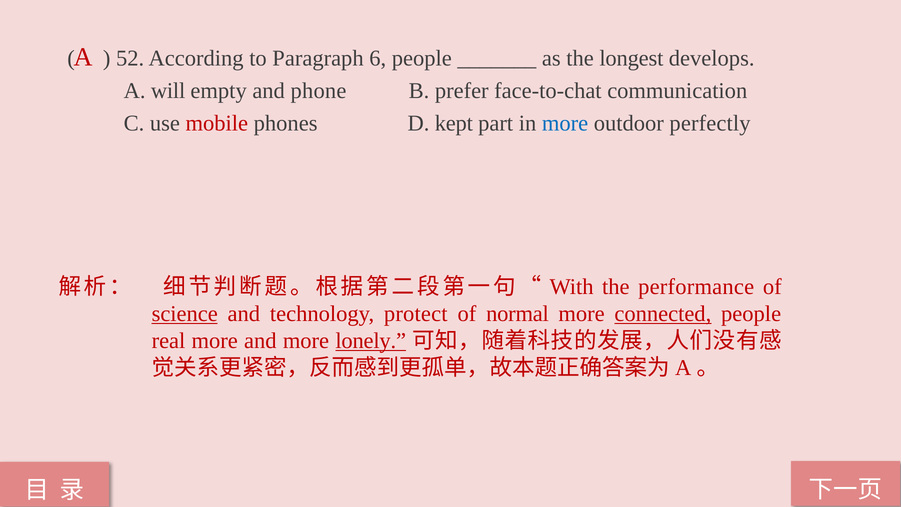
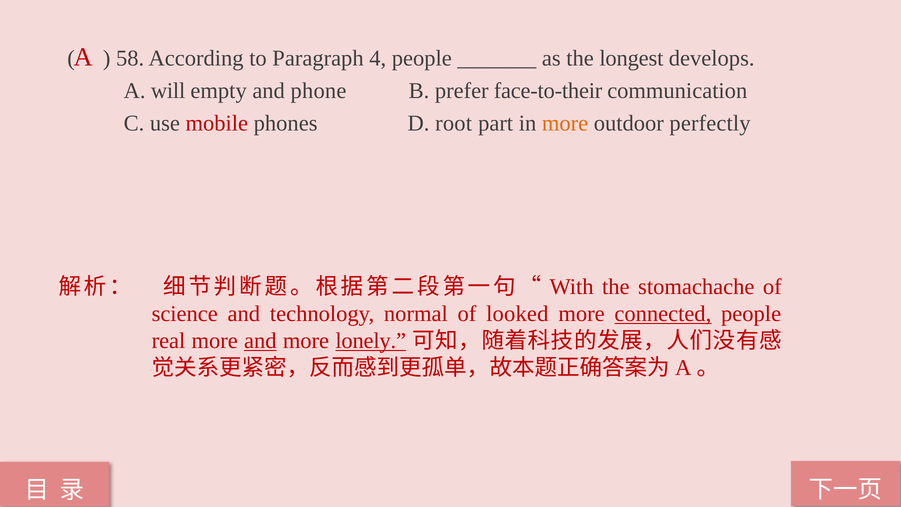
52: 52 -> 58 (130, 58)
6: 6 -> 4 (378, 58)
face-to-chat: face-to-chat -> face-to-their (548, 91)
kept: kept -> root (454, 123)
more colour: blue -> orange (565, 123)
performance: performance -> stomachache (696, 287)
science underline: present -> none (185, 314)
protect: protect -> normal (416, 314)
normal: normal -> looked (517, 314)
and underline: none -> present (260, 341)
